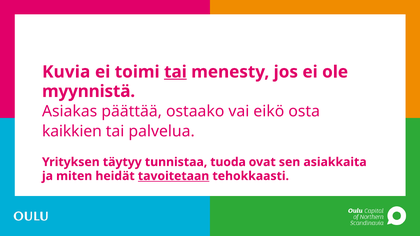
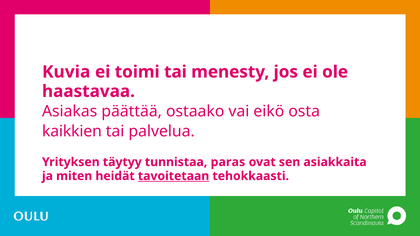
tai underline: present -> none (175, 72)
myynnistä: myynnistä -> haastavaa (88, 91)
tuoda: tuoda -> paras (228, 162)
